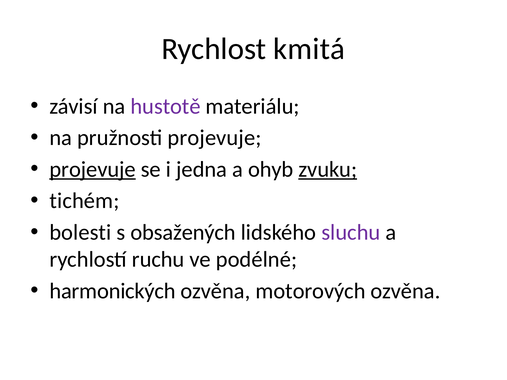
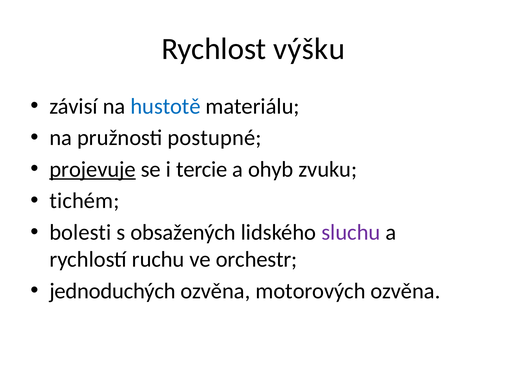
kmitá: kmitá -> výšku (309, 49)
hustotě colour: purple -> blue (166, 106)
pružnosti projevuje: projevuje -> postupné (214, 138)
jedna: jedna -> tercie (202, 169)
zvuku underline: present -> none (328, 169)
podélné: podélné -> orchestr (257, 260)
harmonických: harmonických -> jednoduchých (113, 291)
